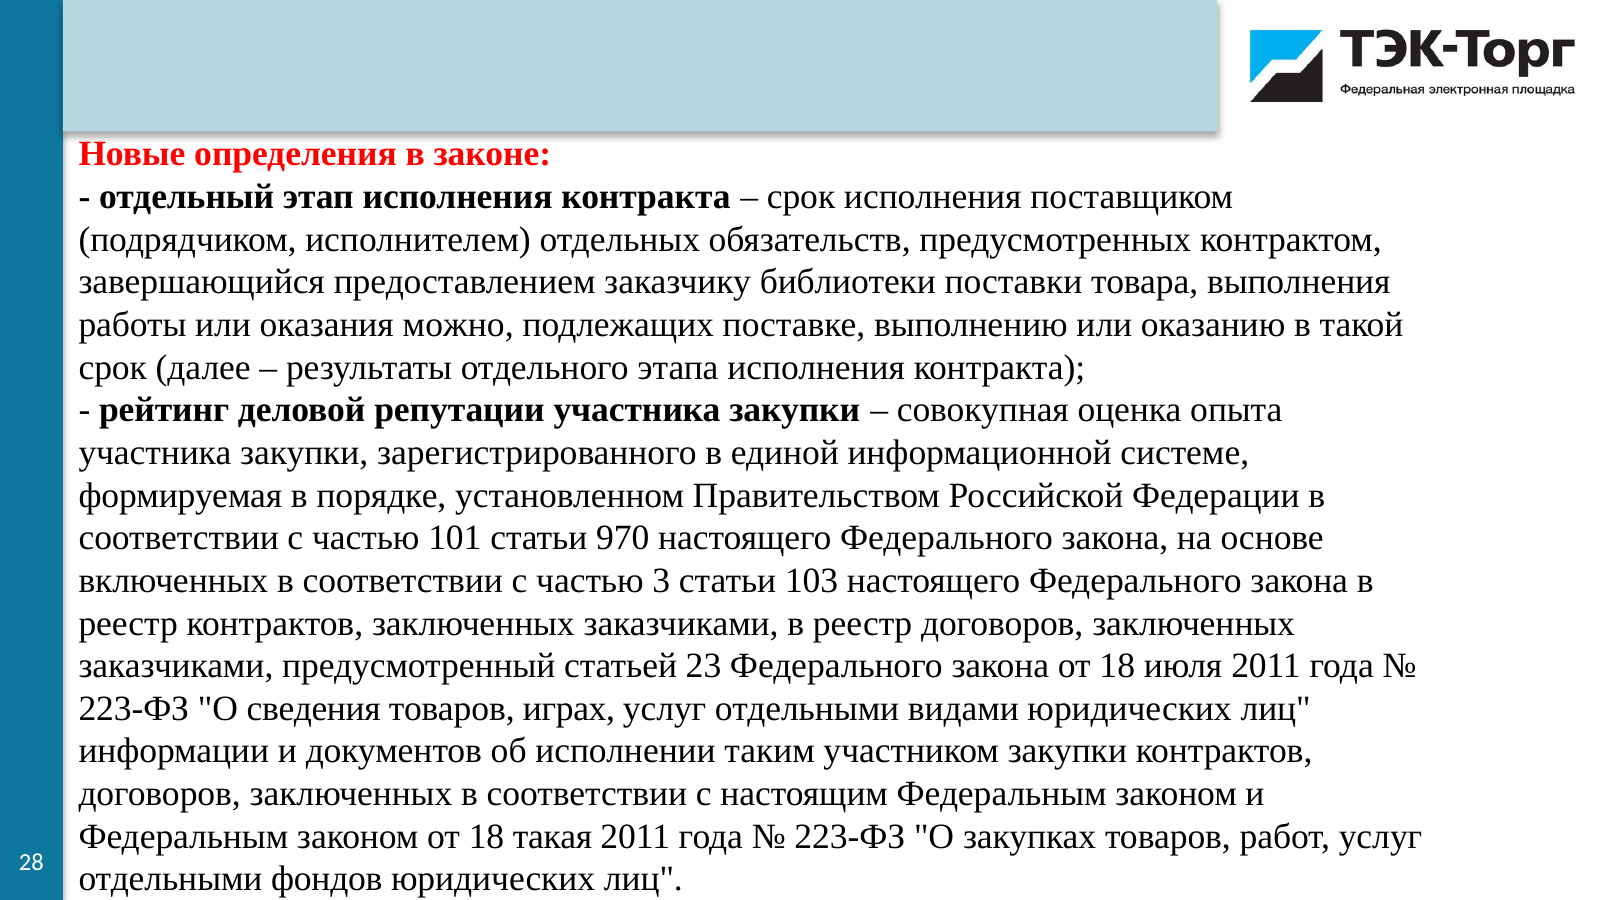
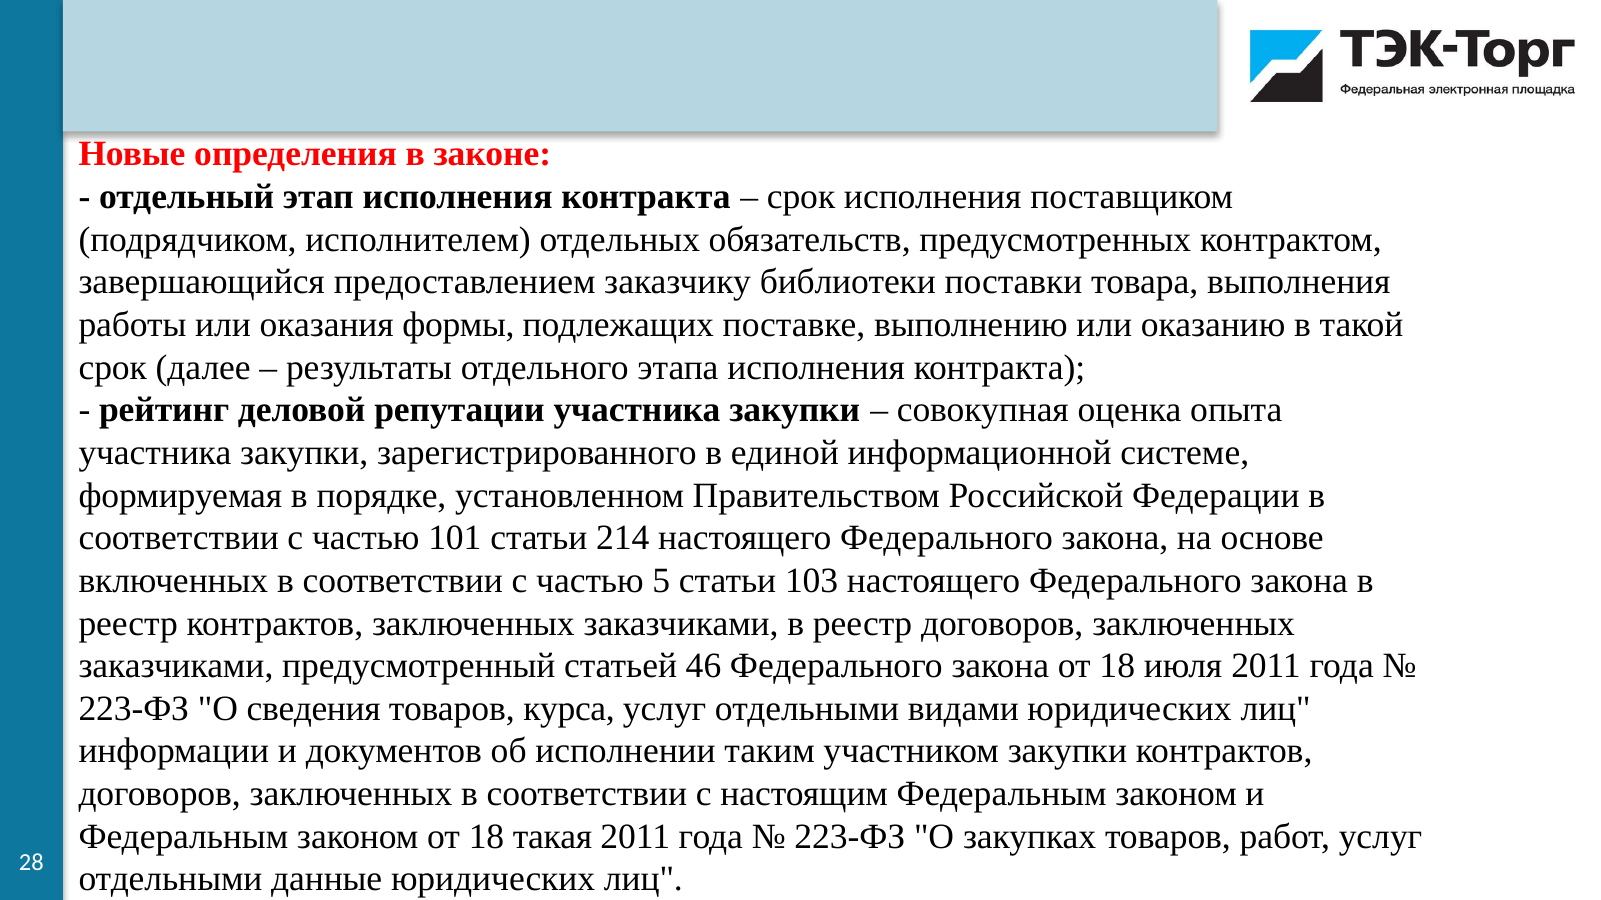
можно: можно -> формы (458, 325)
970: 970 -> 214 (623, 538)
3: 3 -> 5 (661, 581)
23: 23 -> 46 (704, 666)
играх: играх -> курса (569, 709)
фондов: фондов -> данные (327, 880)
